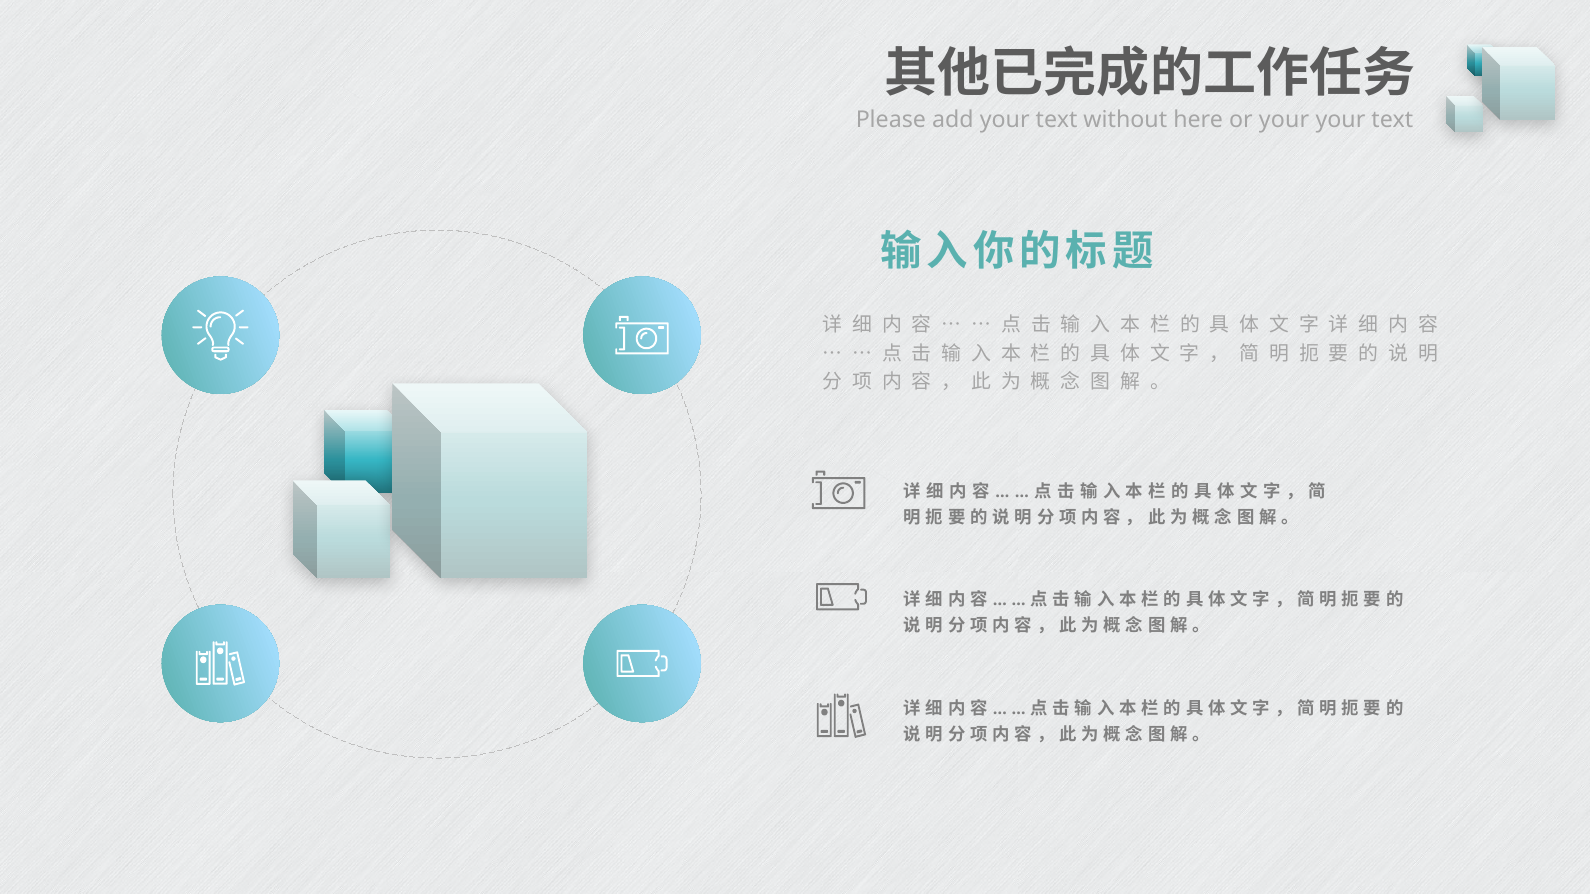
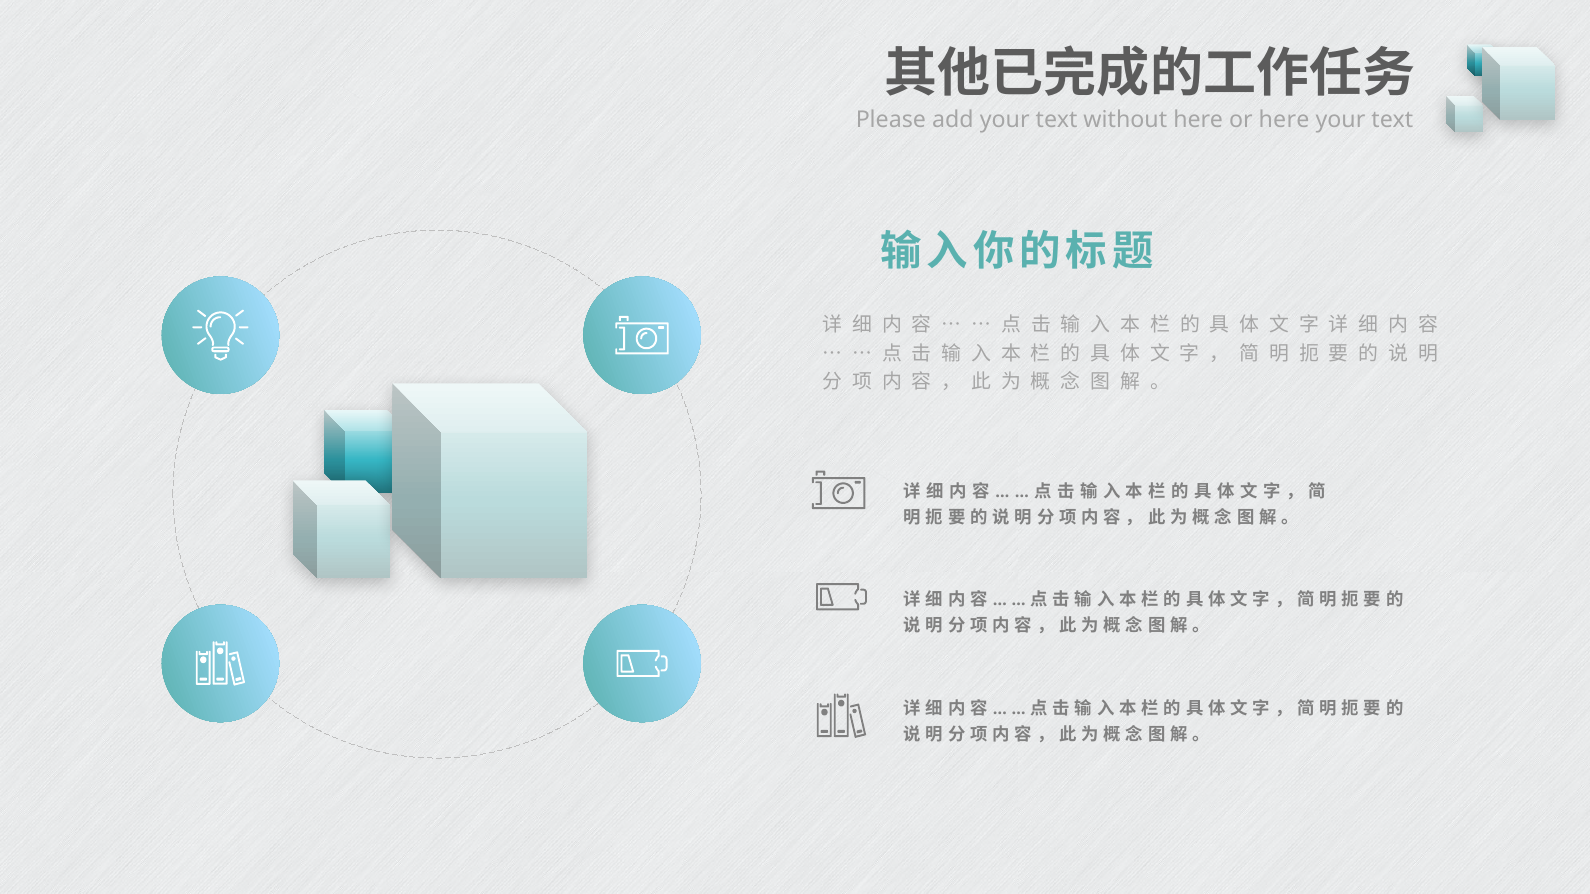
or your: your -> here (1284, 120)
